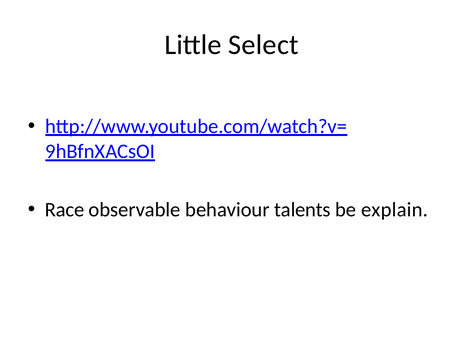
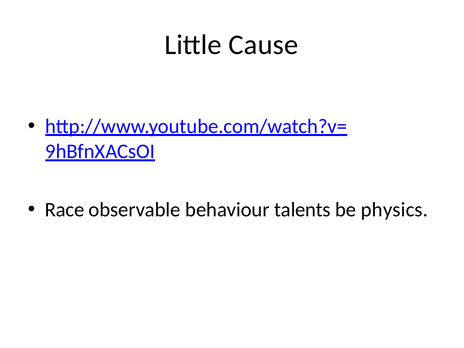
Select: Select -> Cause (263, 45)
explain: explain -> physics (395, 210)
